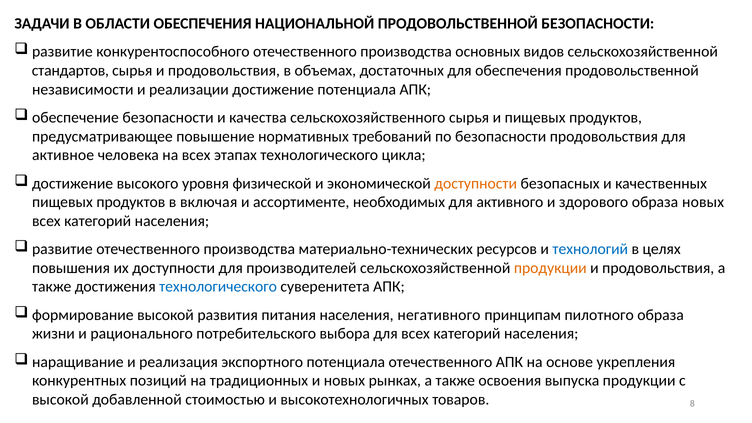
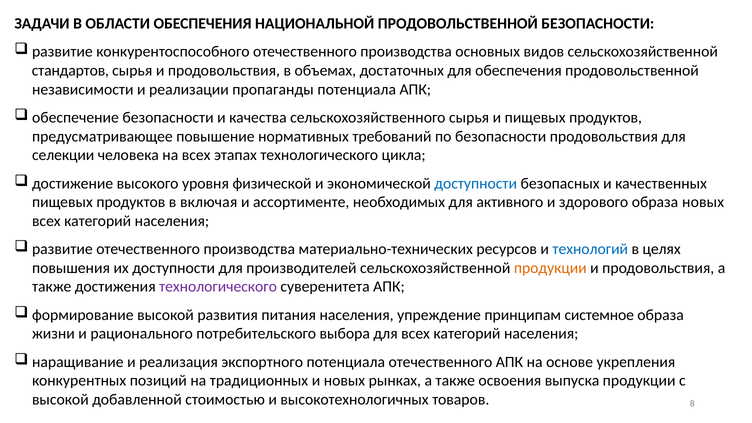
реализации достижение: достижение -> пропаганды (273, 89)
активное: активное -> селекции (63, 155)
доступности colour: orange -> blue (476, 183)
технологического colour: blue -> purple (218, 287)
негативного: негативного -> упреждение (439, 315)
пилотного: пилотного -> системное (599, 315)
